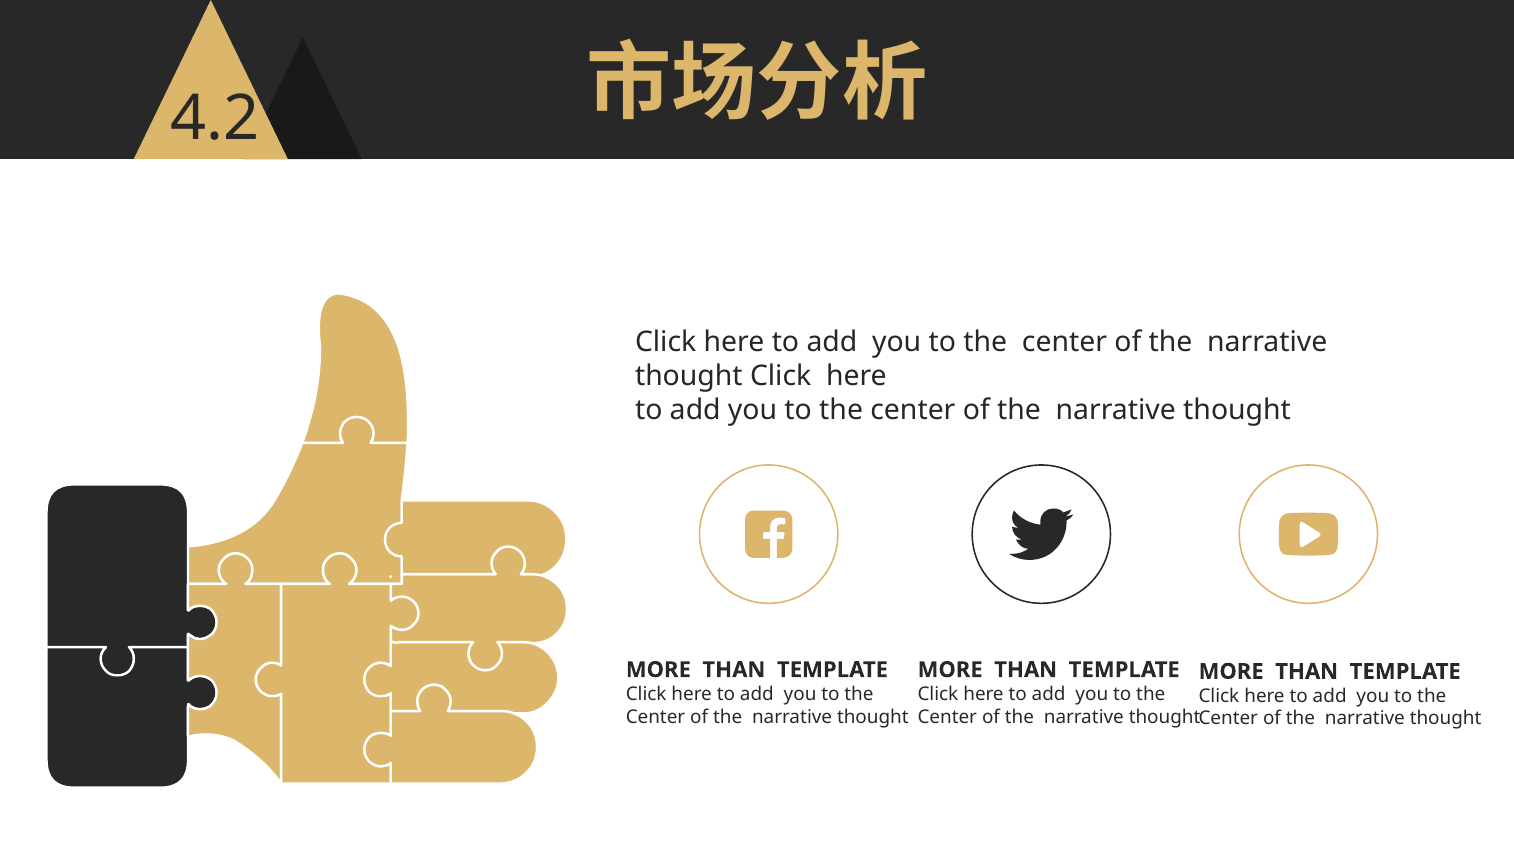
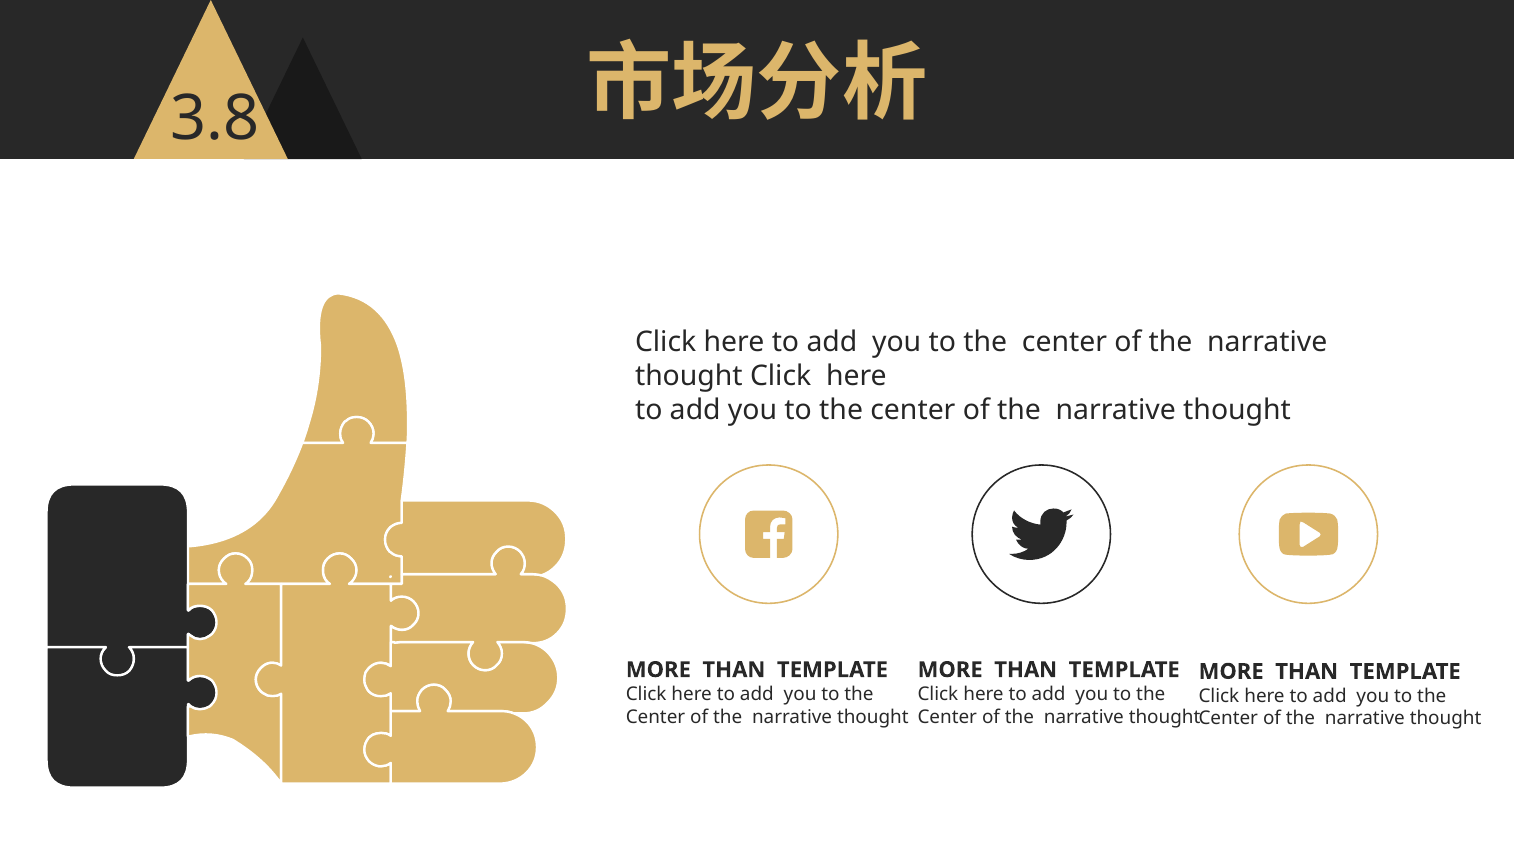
4.2: 4.2 -> 3.8 (215, 119)
